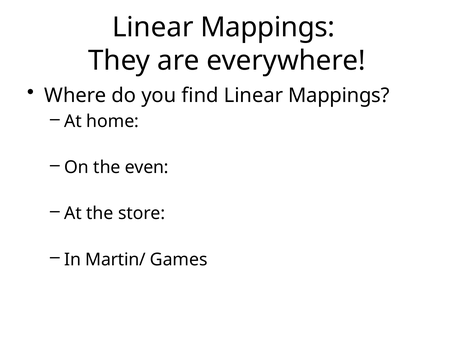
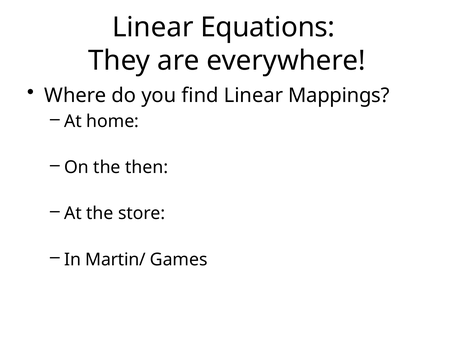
Mappings: Mappings -> Equations (268, 27)
even: even -> then (147, 167)
